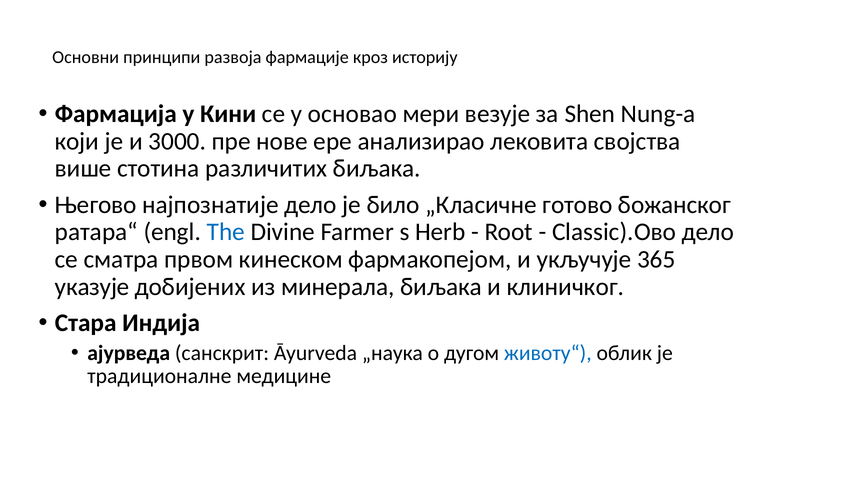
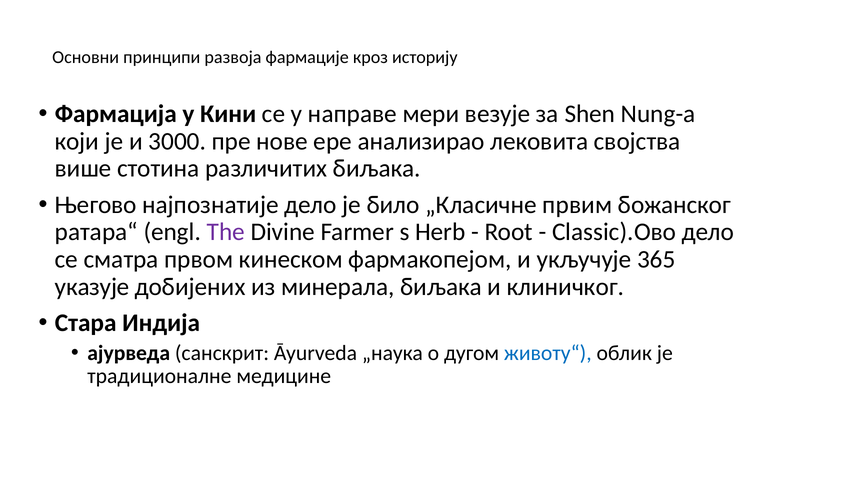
основао: основао -> направе (352, 114)
готово: готово -> првим (577, 205)
The colour: blue -> purple (226, 232)
